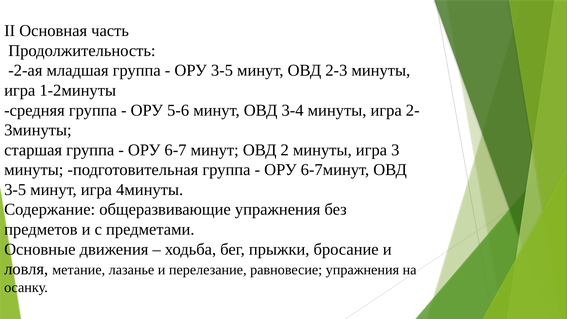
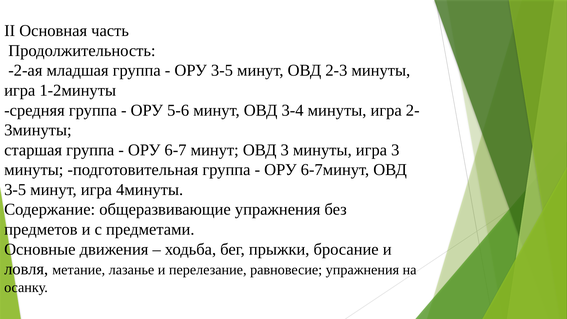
ОВД 2: 2 -> 3 (285, 150)
